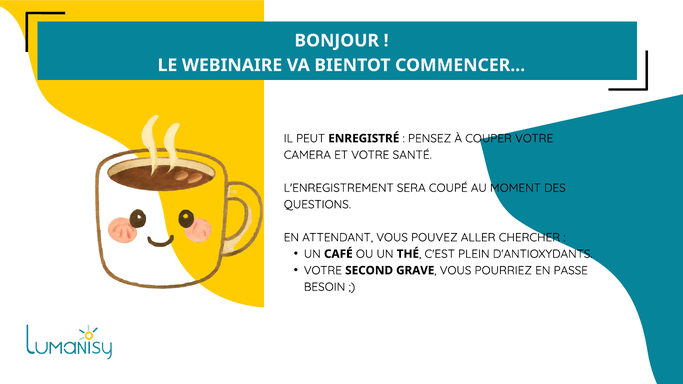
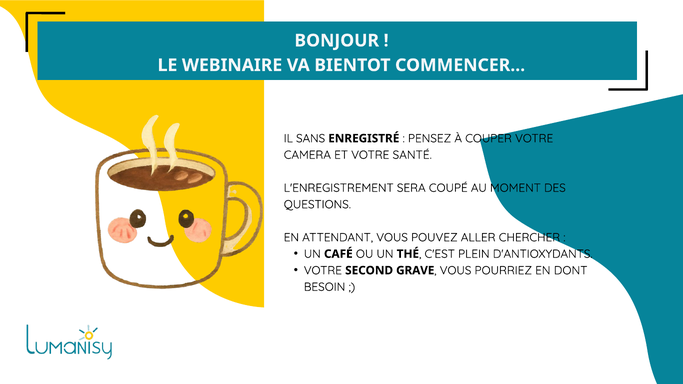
PEUT: PEUT -> SANS (311, 138)
PASSE: PASSE -> DONT (571, 271)
